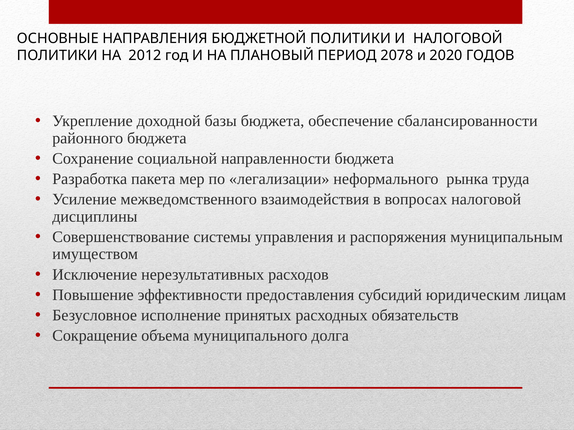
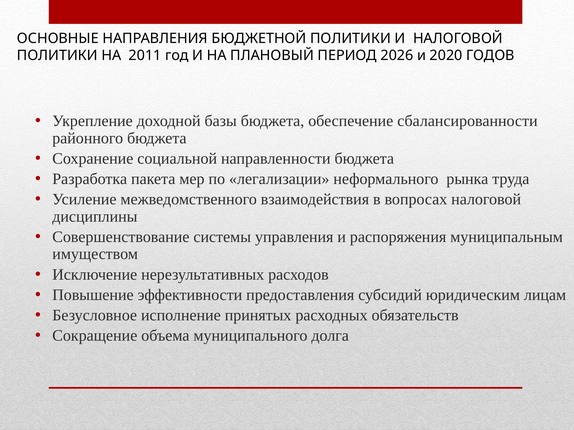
2012: 2012 -> 2011 (145, 56)
2078: 2078 -> 2026 (397, 56)
